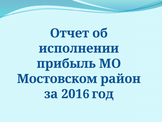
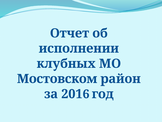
прибыль: прибыль -> клубных (66, 63)
